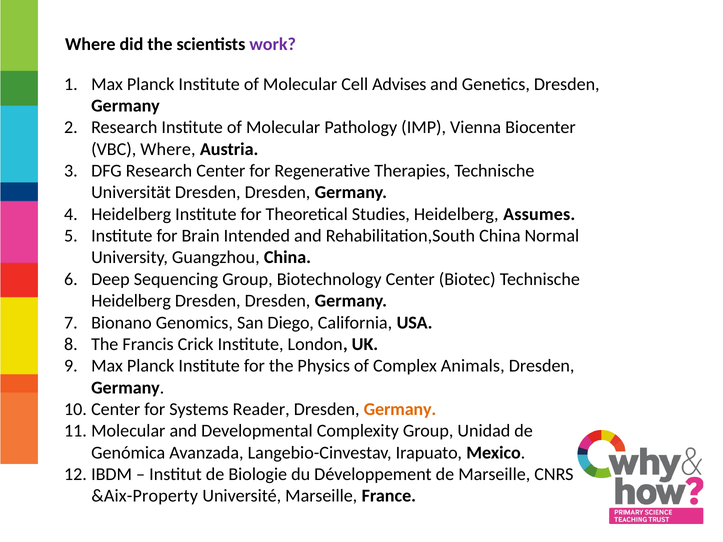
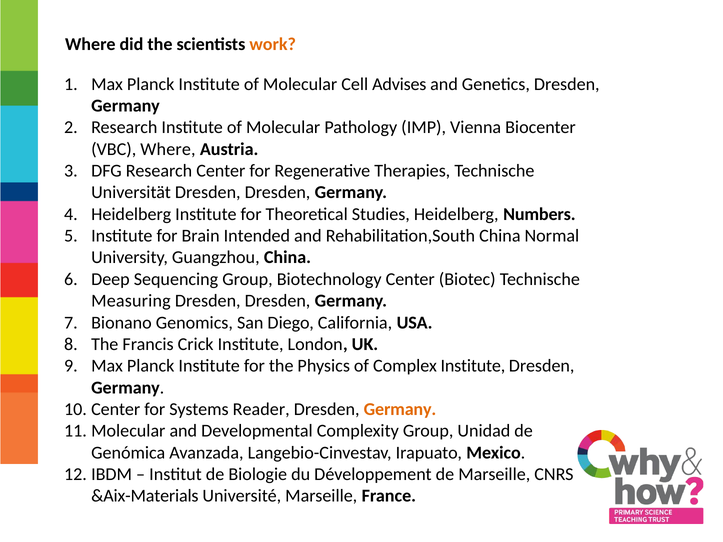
work colour: purple -> orange (273, 44)
Assumes: Assumes -> Numbers (539, 214)
Heidelberg: Heidelberg -> Measuring (131, 301)
Complex Animals: Animals -> Institute (473, 366)
&Aix-Property: &Aix-Property -> &Aix-Materials (145, 496)
